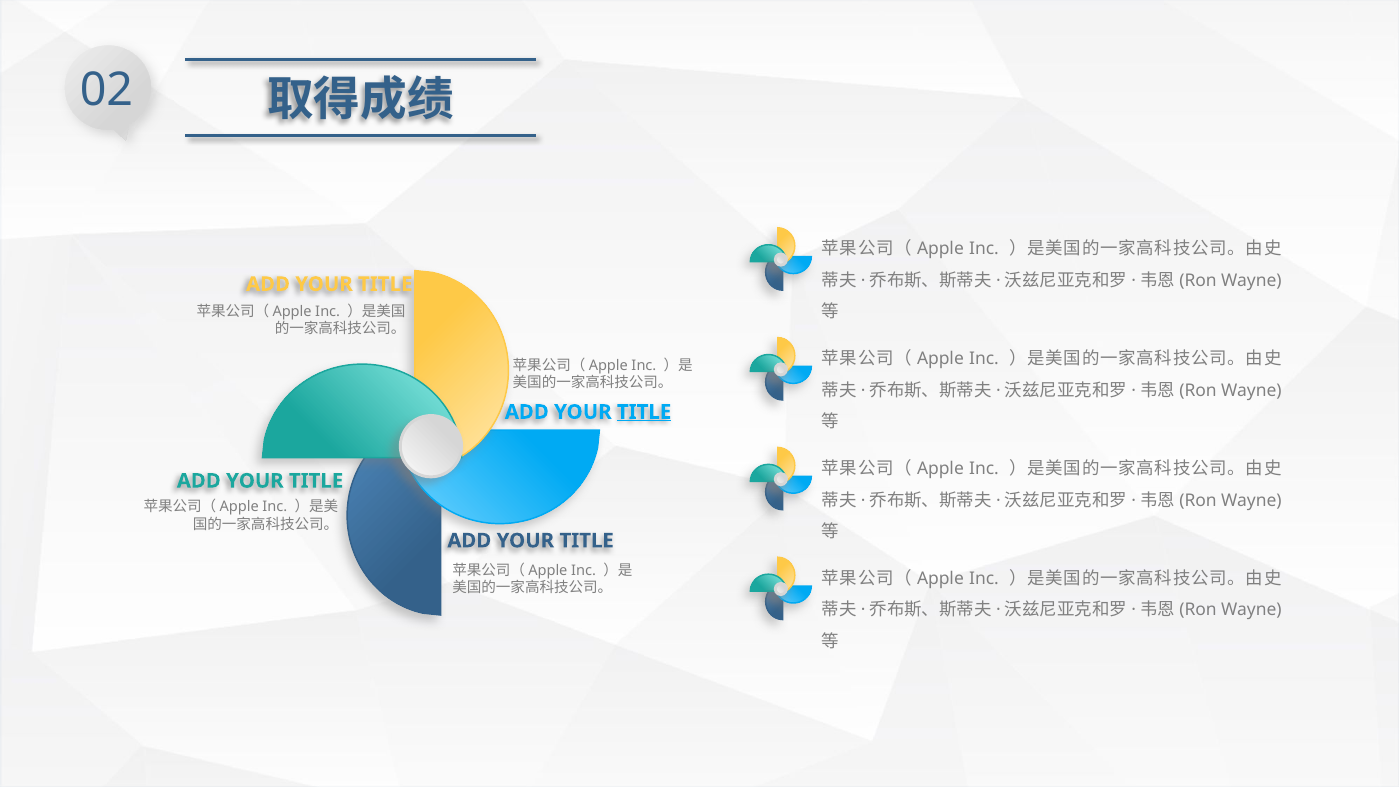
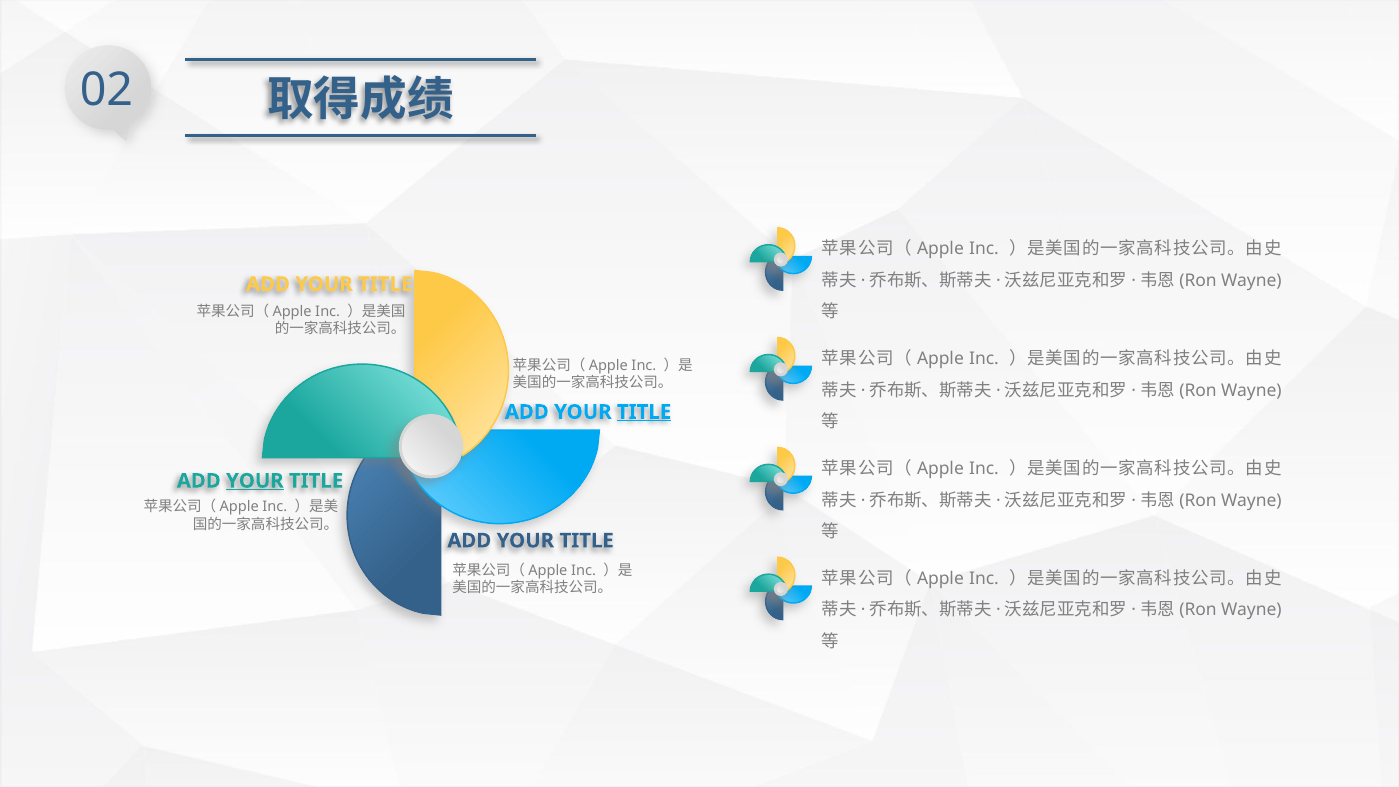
YOUR underline: none -> present (255, 481)
